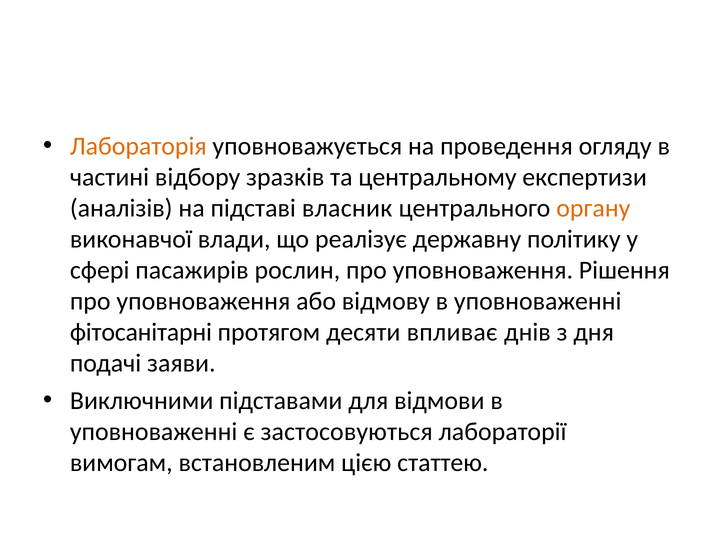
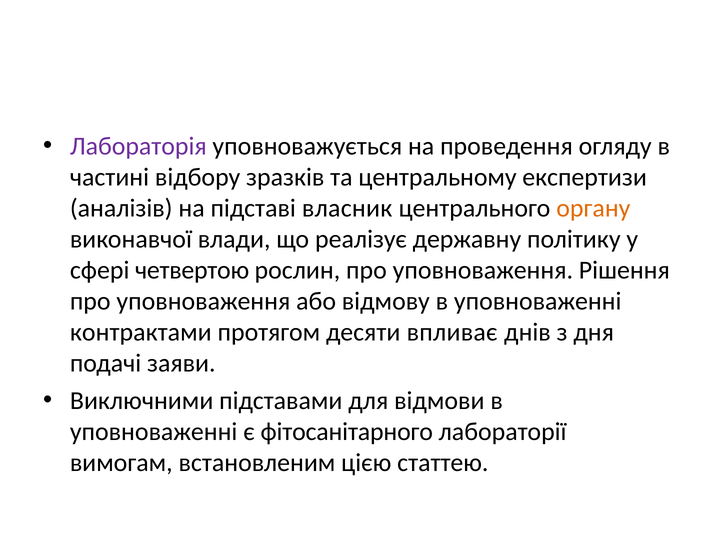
Лабораторія colour: orange -> purple (138, 146)
пасажирів: пасажирів -> четвертою (192, 271)
фітосанітарні: фітосанітарні -> контрактами (141, 333)
застосовуються: застосовуються -> фітосанітарного (347, 432)
